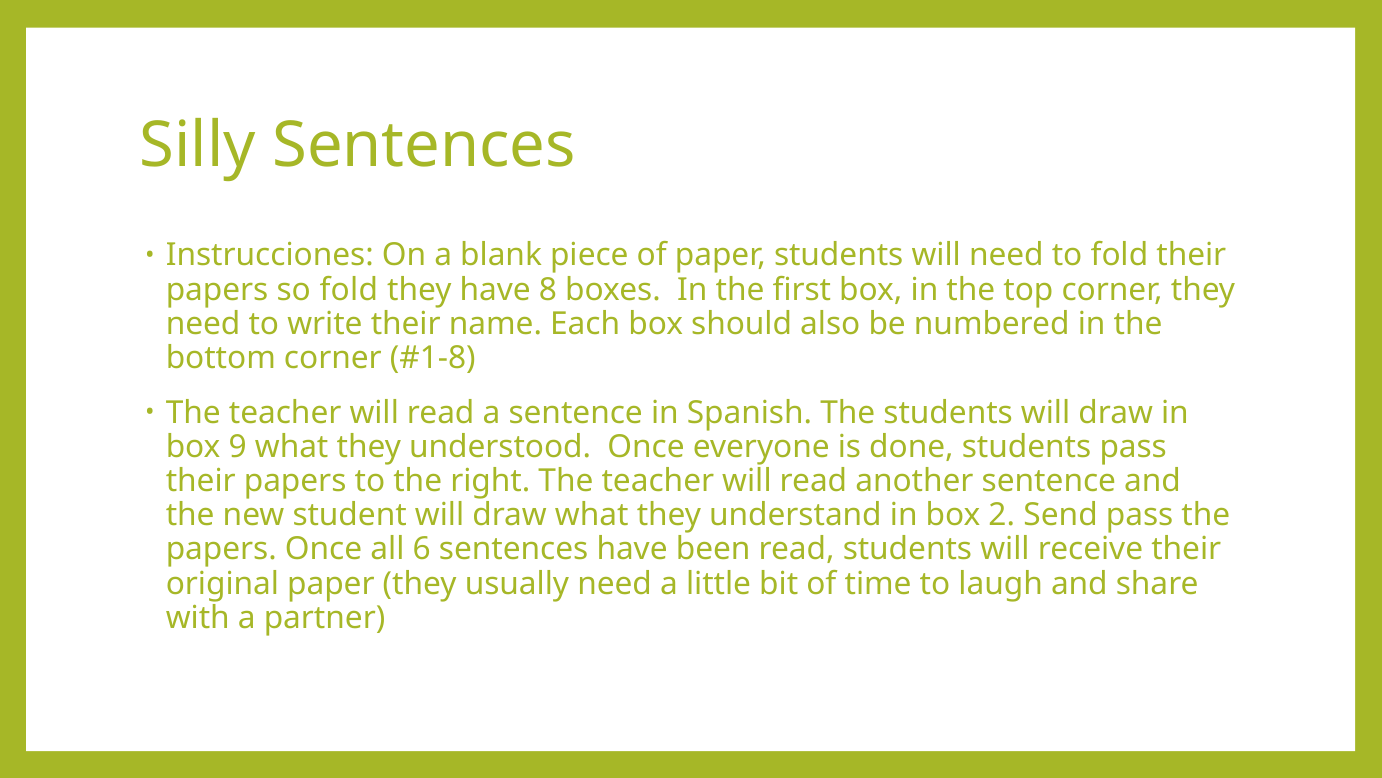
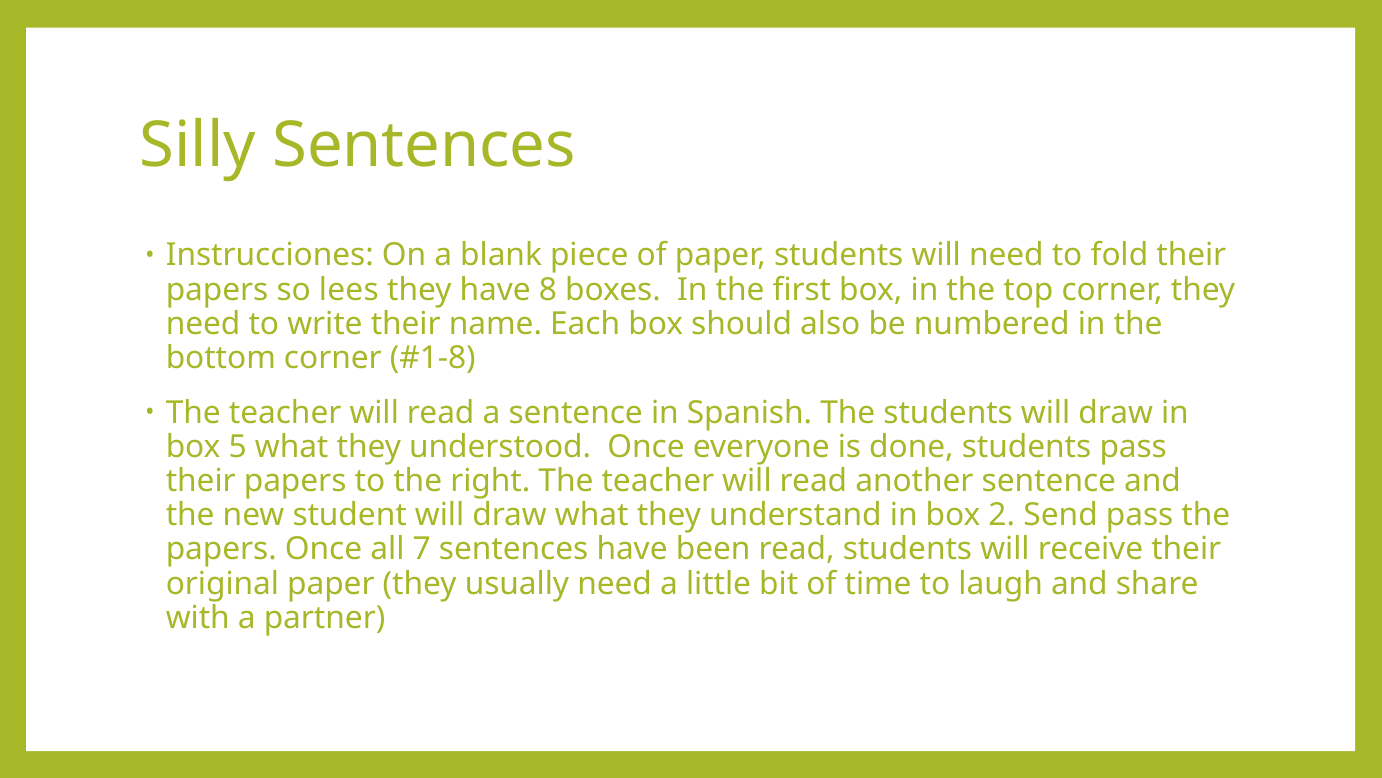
so fold: fold -> lees (349, 289)
9: 9 -> 5 (238, 446)
6: 6 -> 7 (422, 549)
